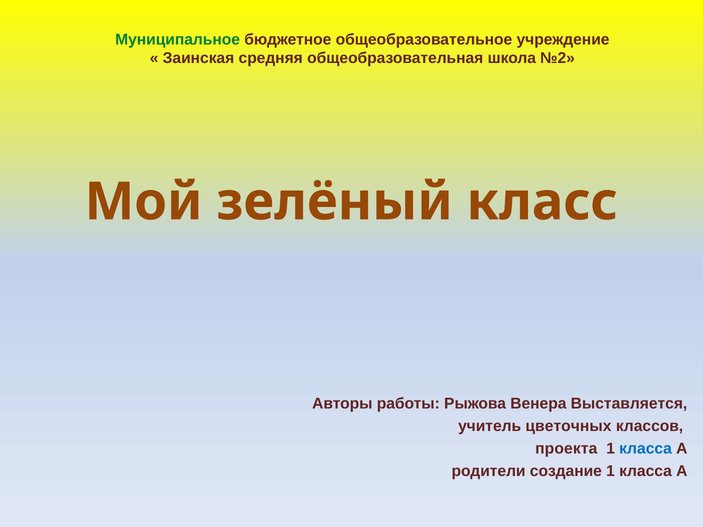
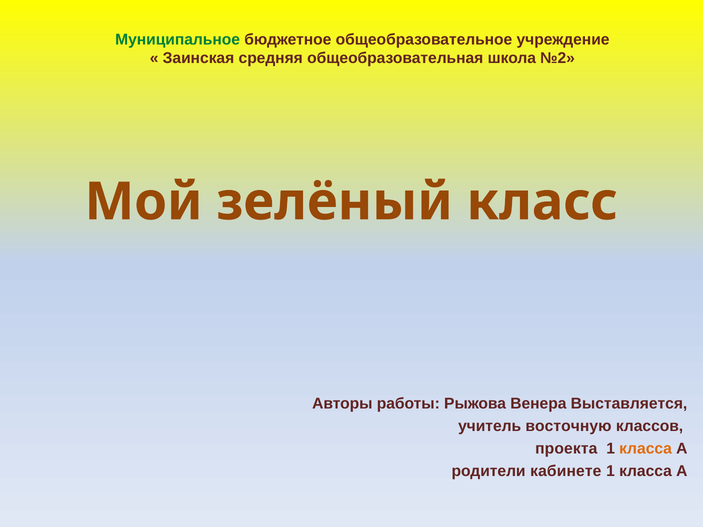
цветочных: цветочных -> восточную (568, 426)
класса colour: blue -> orange (646, 449)
создание: создание -> кабинете (566, 471)
